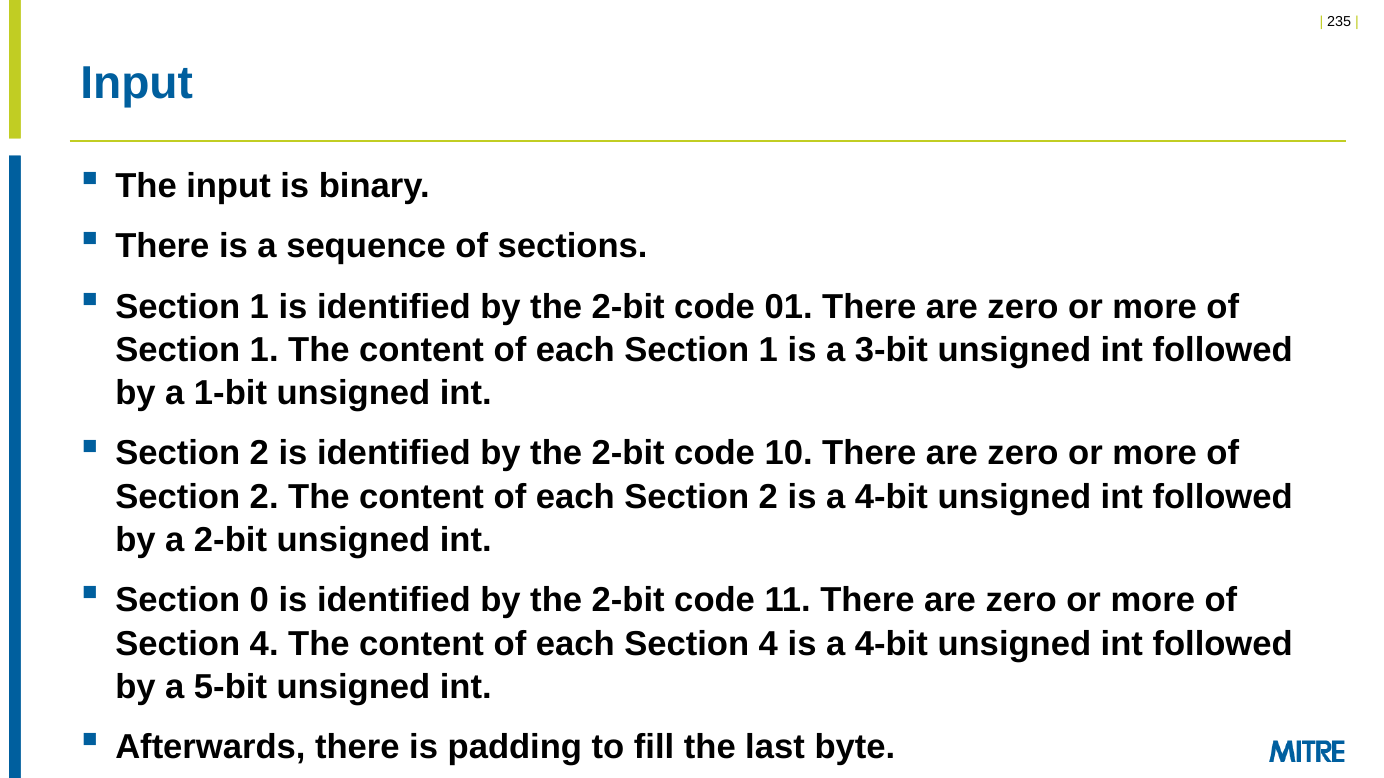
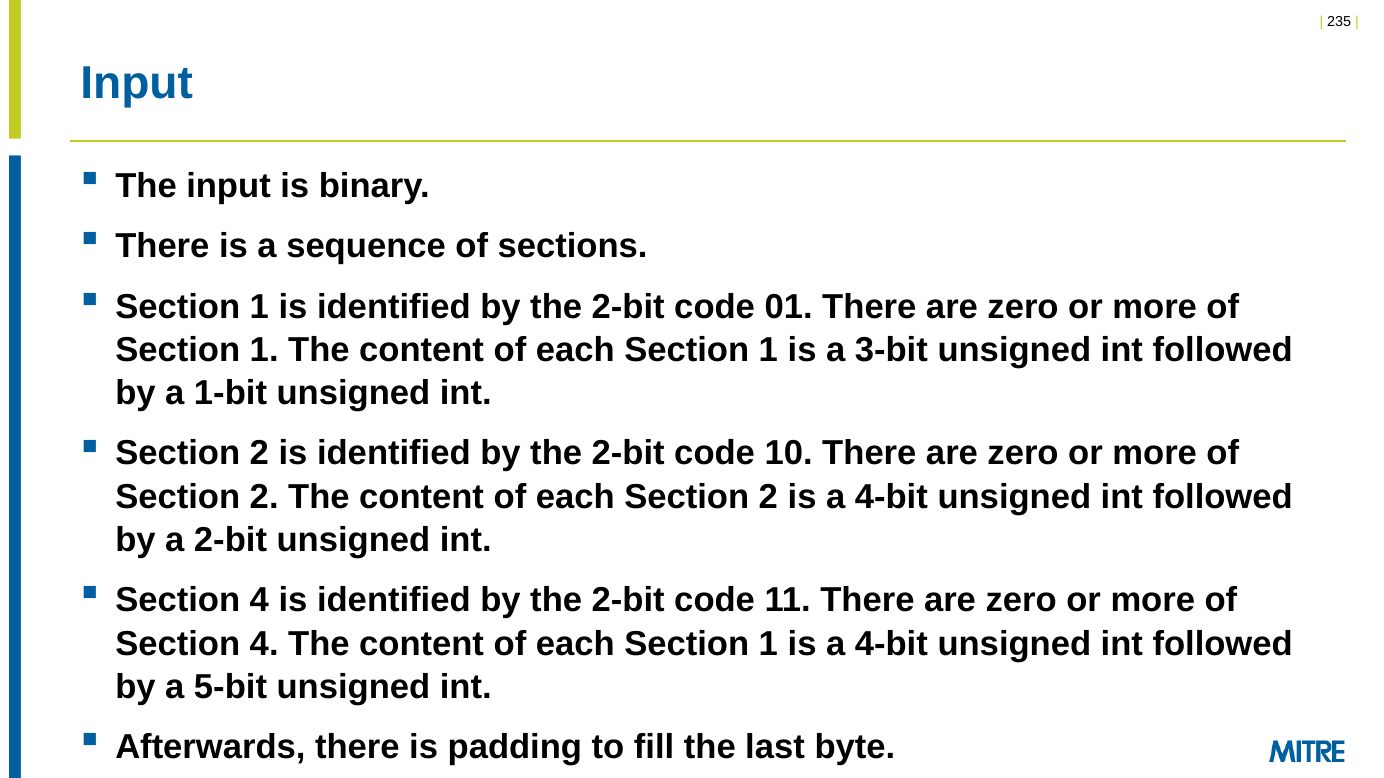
0: 0 -> 4 (259, 601)
4: 4 -> 1 (768, 644)
